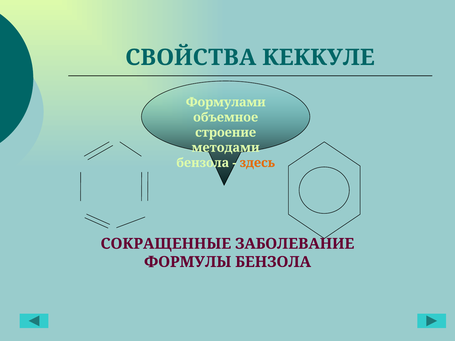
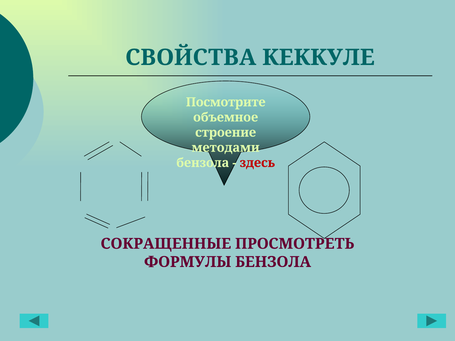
Формулами: Формулами -> Посмотрите (226, 102)
здесь colour: orange -> red (257, 163)
ЗАБОЛЕВАНИЕ: ЗАБОЛЕВАНИЕ -> ПРОСМОТРЕТЬ (295, 244)
